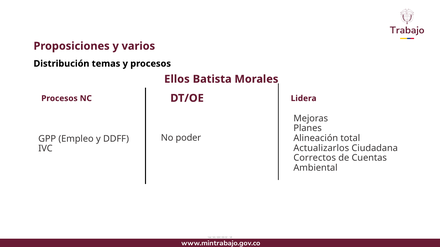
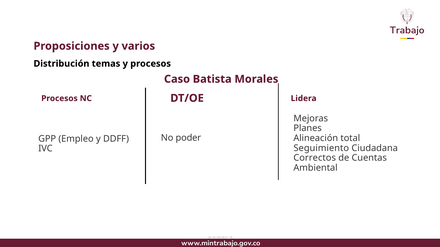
Ellos: Ellos -> Caso (177, 79)
Actualizarlos: Actualizarlos -> Seguimiento (321, 148)
